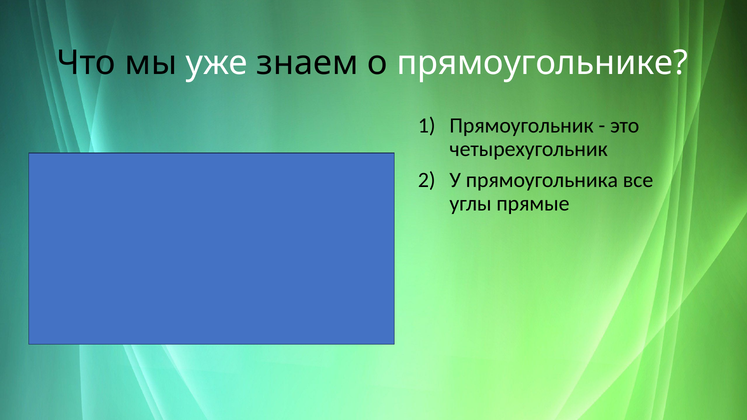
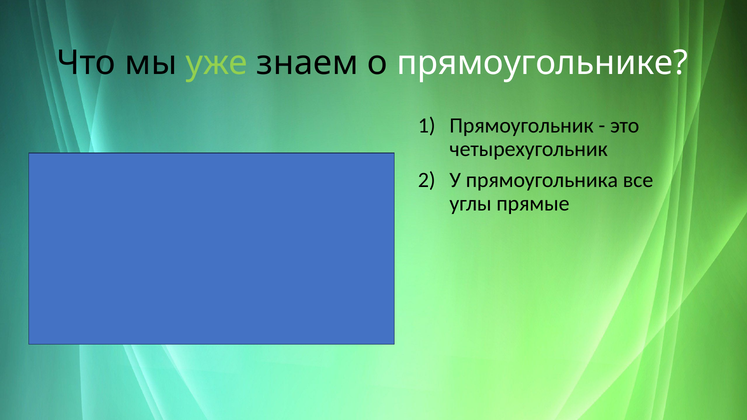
уже colour: white -> light green (217, 63)
